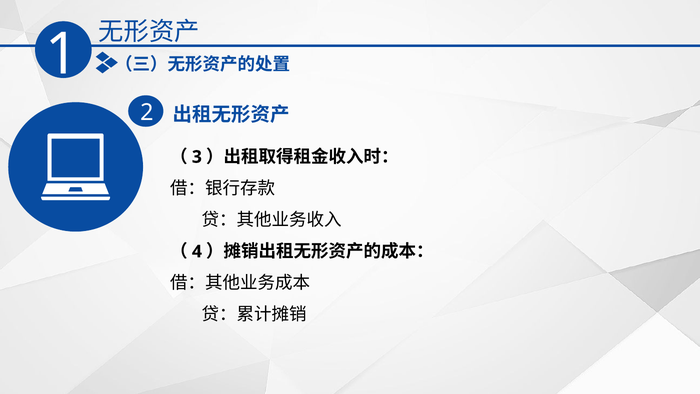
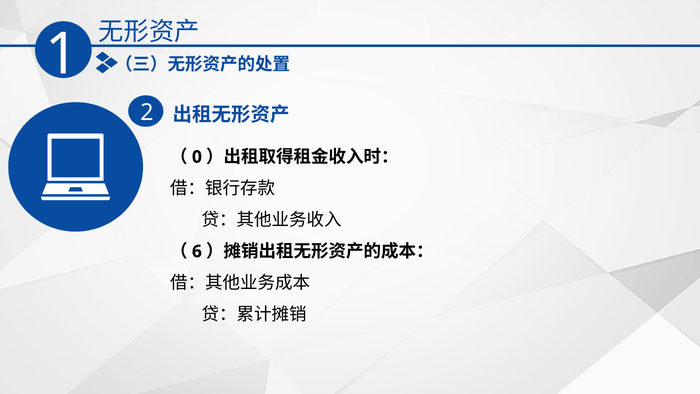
3: 3 -> 0 (197, 157)
4: 4 -> 6 (197, 251)
